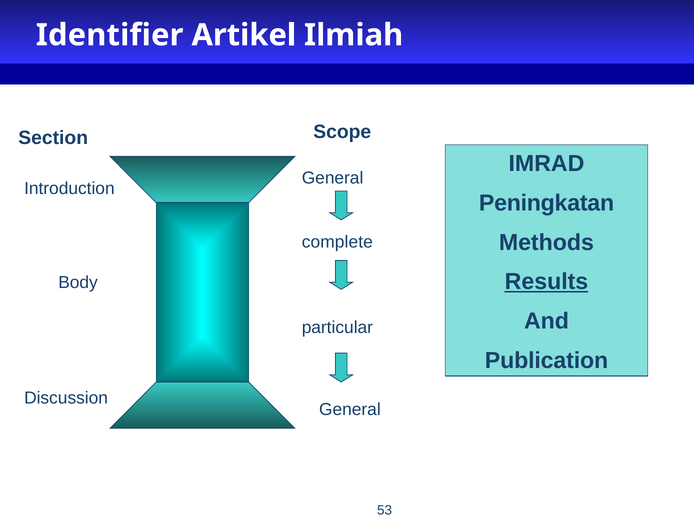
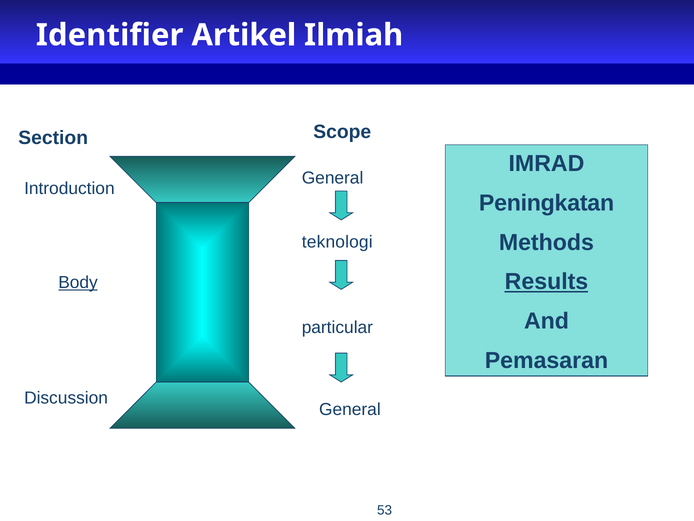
complete: complete -> teknologi (337, 242)
Body underline: none -> present (78, 282)
Publication: Publication -> Pemasaran (546, 360)
